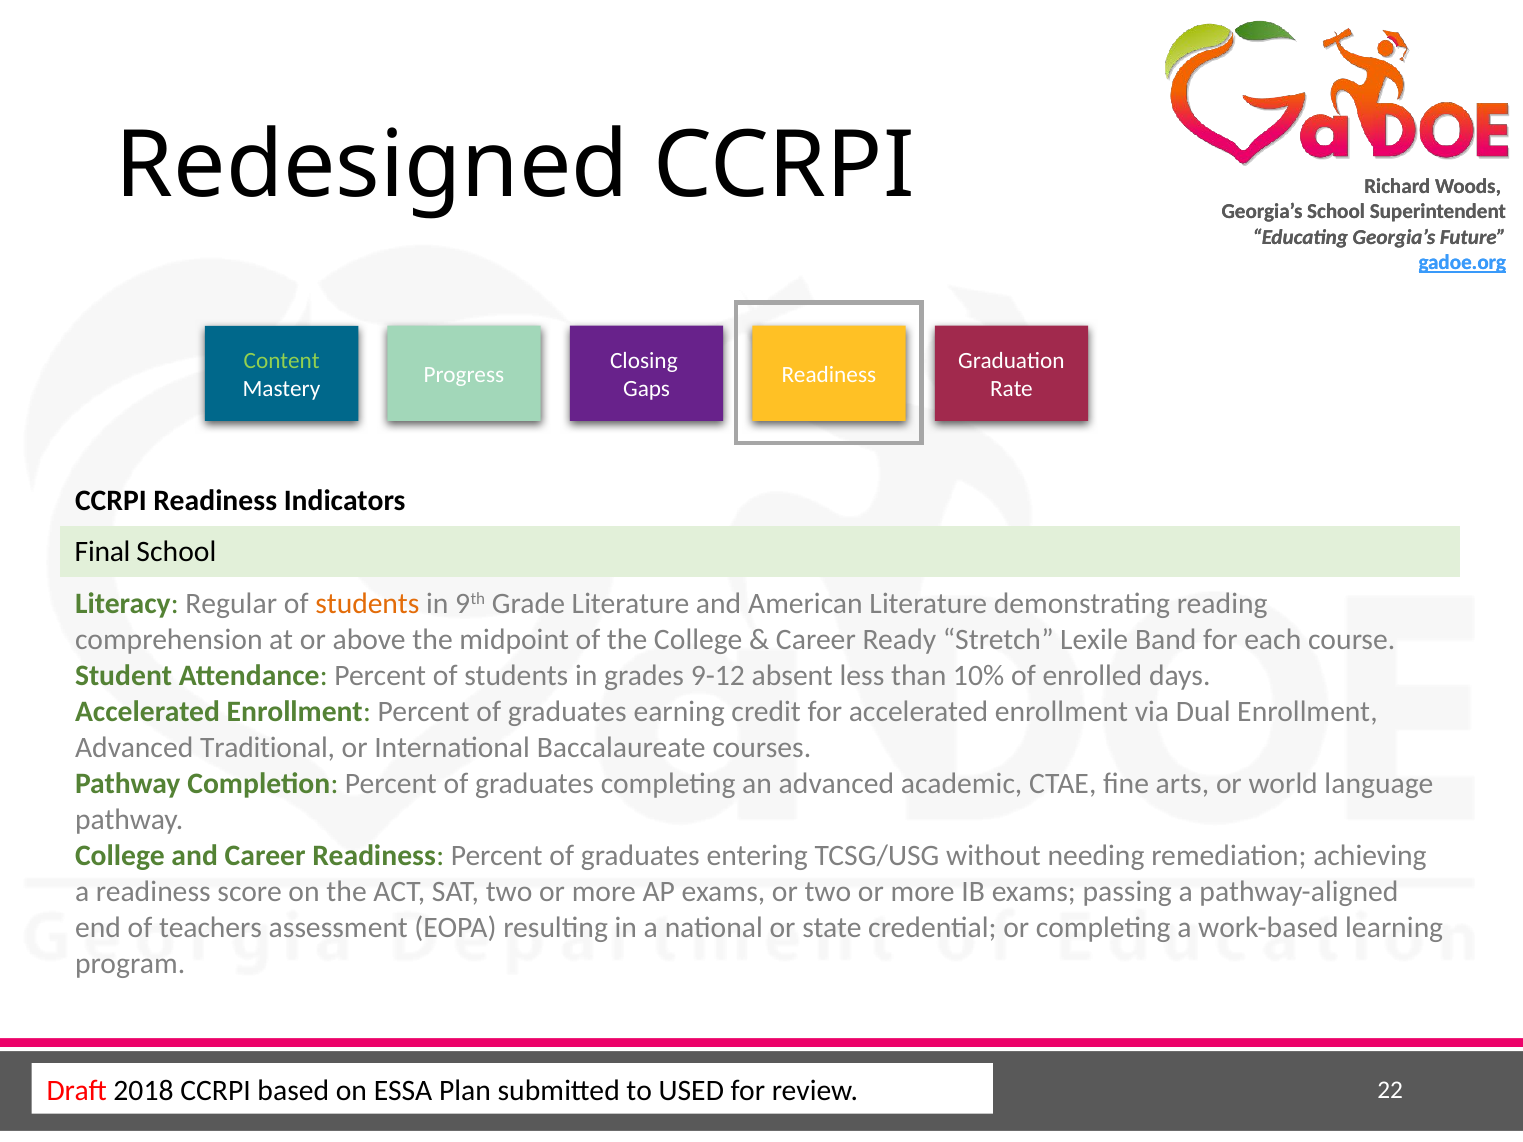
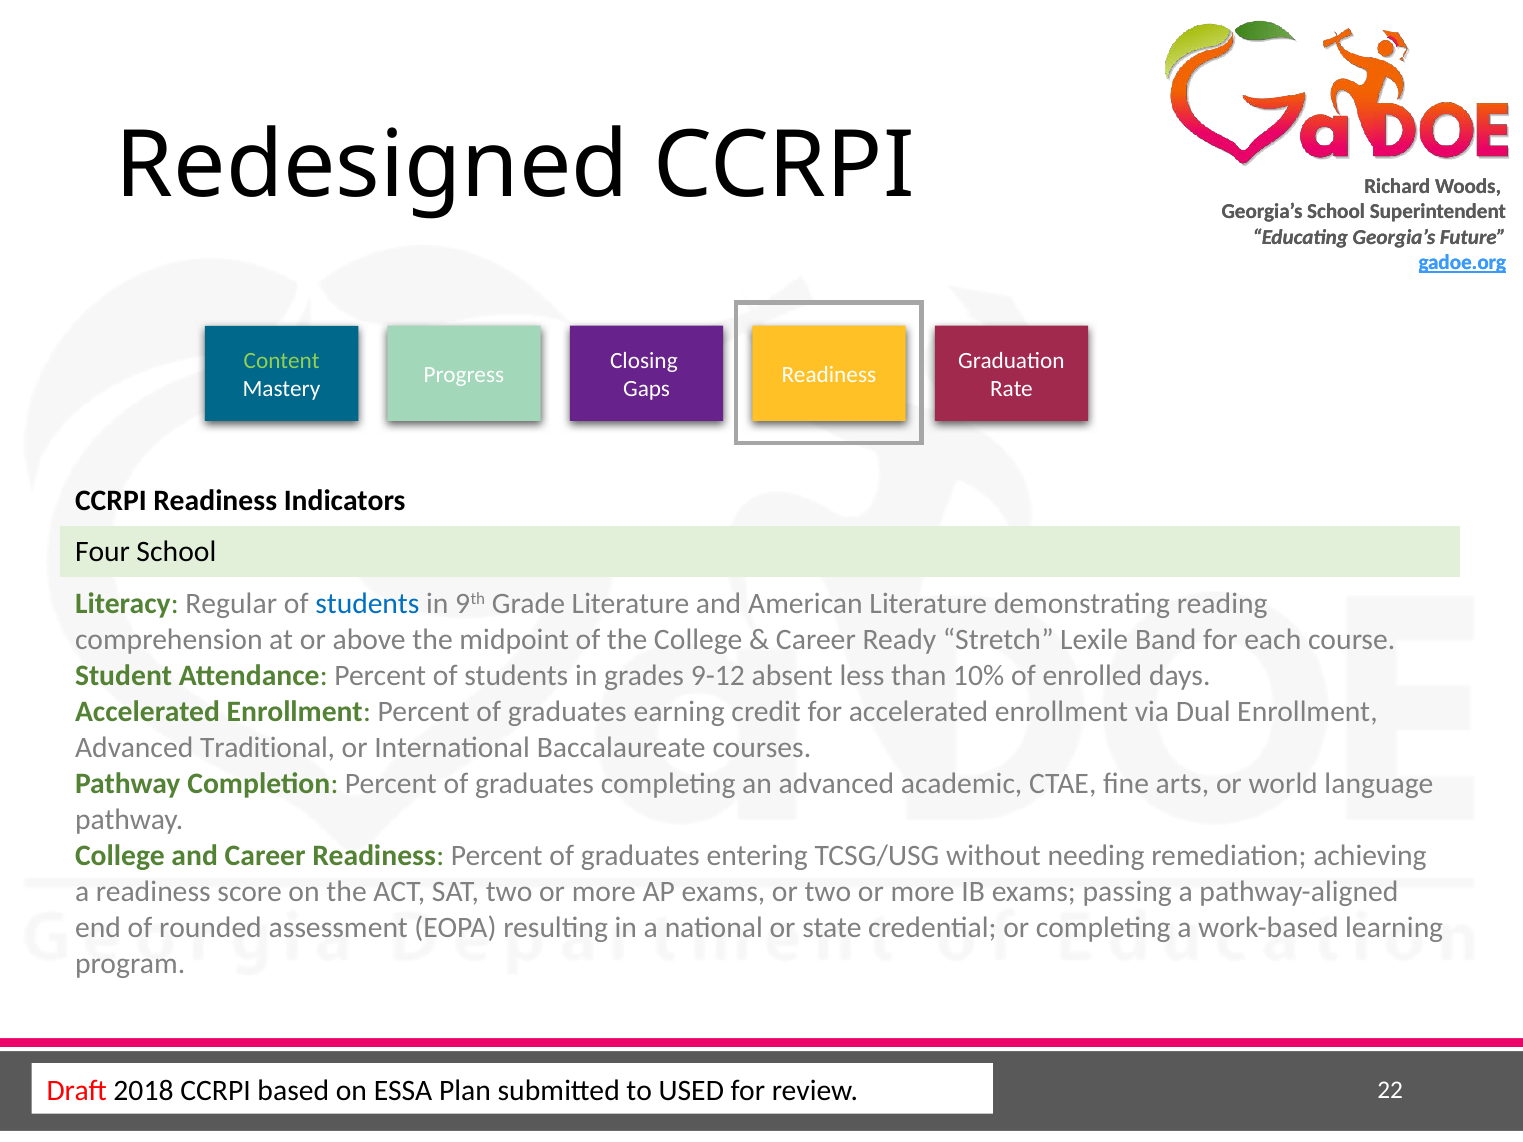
Final: Final -> Four (102, 552)
students colour: orange -> blue (367, 604)
teachers: teachers -> rounded (210, 928)
